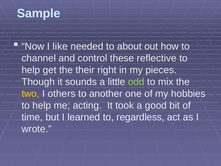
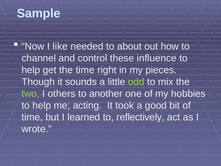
reflective: reflective -> influence (157, 58)
the their: their -> time (85, 70)
two colour: yellow -> light green (31, 93)
regardless: regardless -> reflectively (140, 117)
